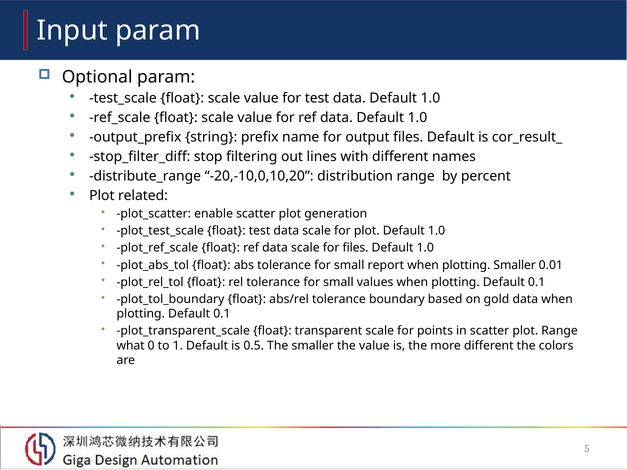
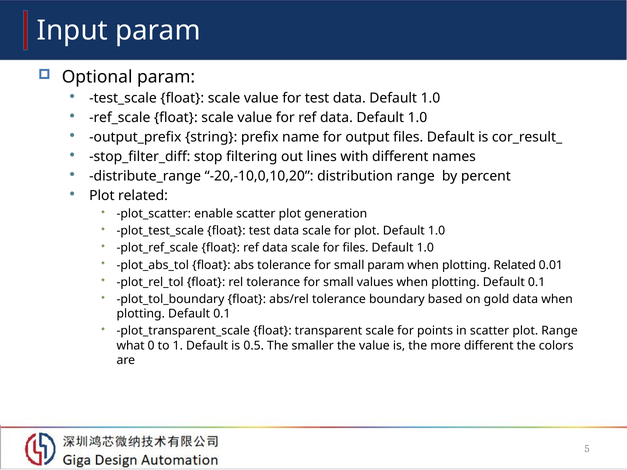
small report: report -> param (386, 265)
plotting Smaller: Smaller -> Related (515, 265)
